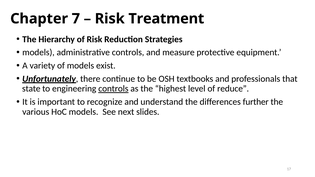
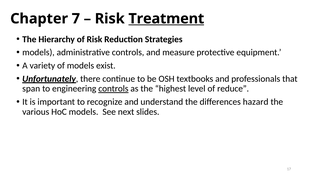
Treatment underline: none -> present (166, 19)
state: state -> span (31, 89)
further: further -> hazard (256, 102)
